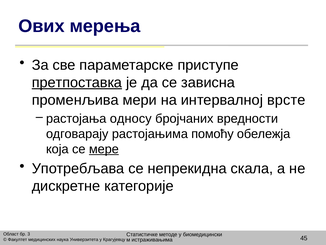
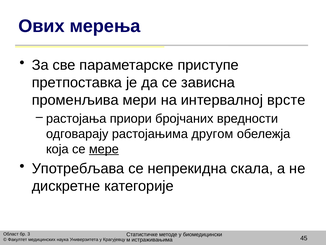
претпоставка underline: present -> none (77, 82)
односу: односу -> приори (131, 118)
помоћу: помоћу -> другом (212, 134)
